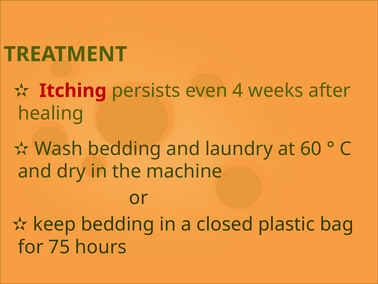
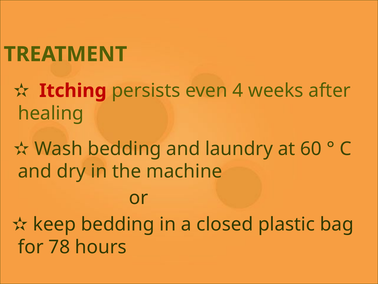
75: 75 -> 78 (59, 247)
